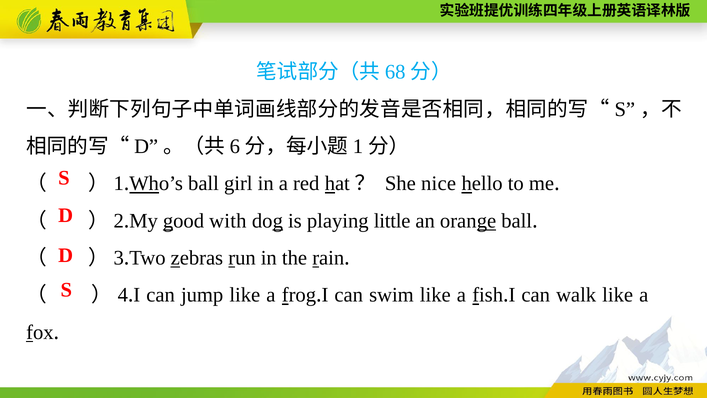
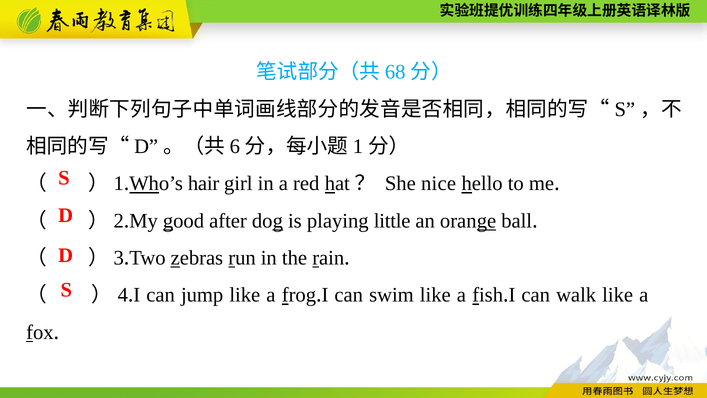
ball: ball -> hair (204, 184)
with: with -> after (228, 221)
